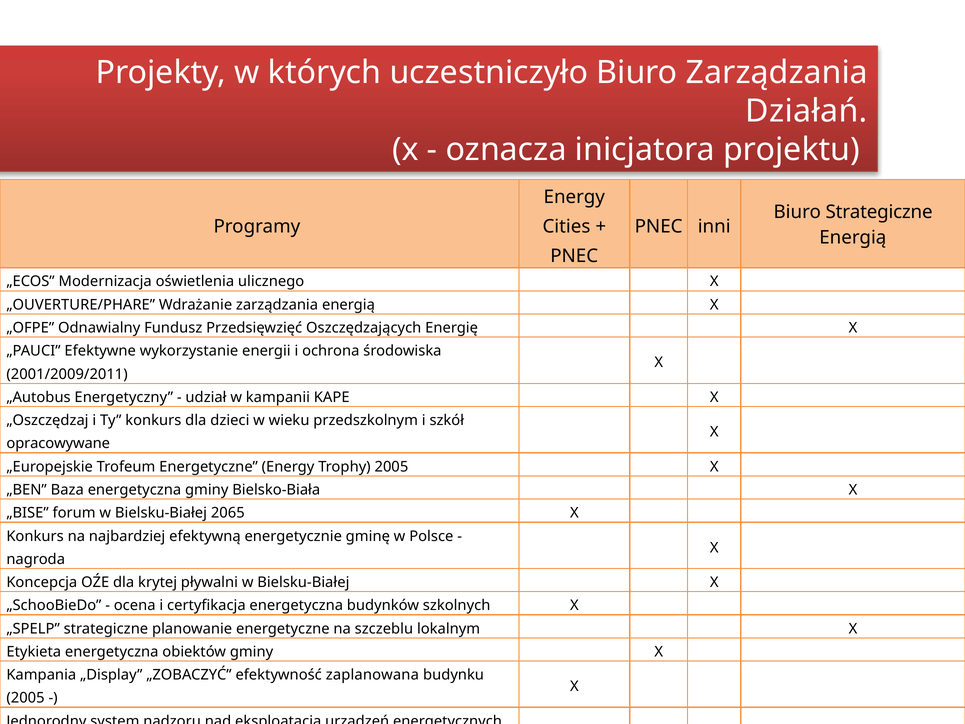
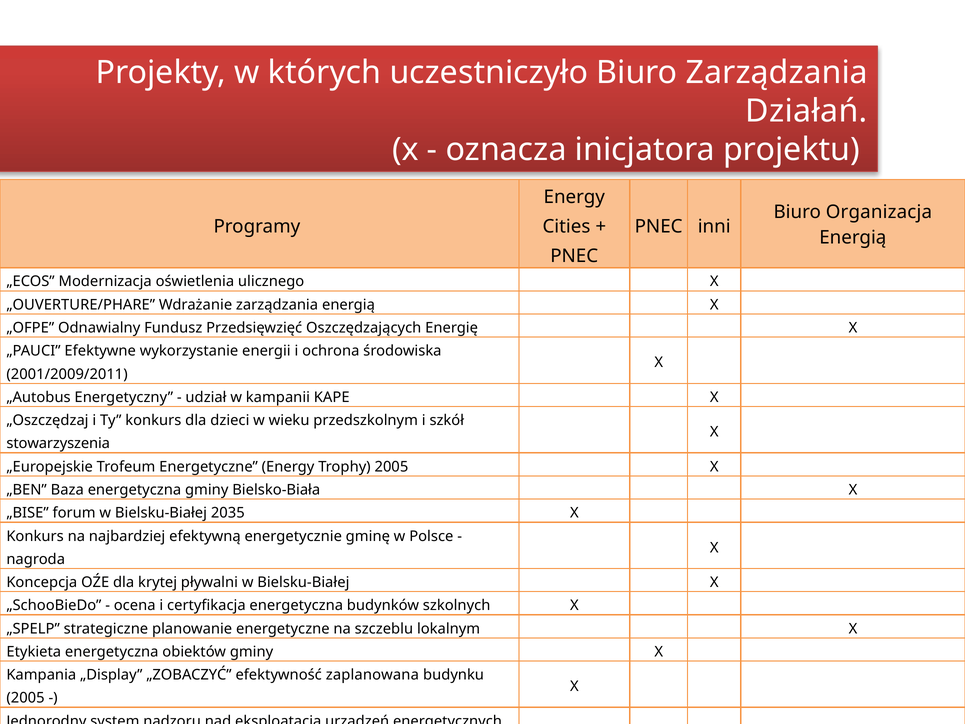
Biuro Strategiczne: Strategiczne -> Organizacja (879, 212)
opracowywane: opracowywane -> stowarzyszenia (58, 443)
2065: 2065 -> 2035 (228, 513)
